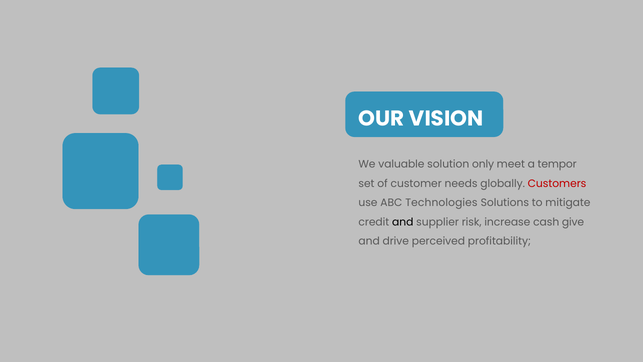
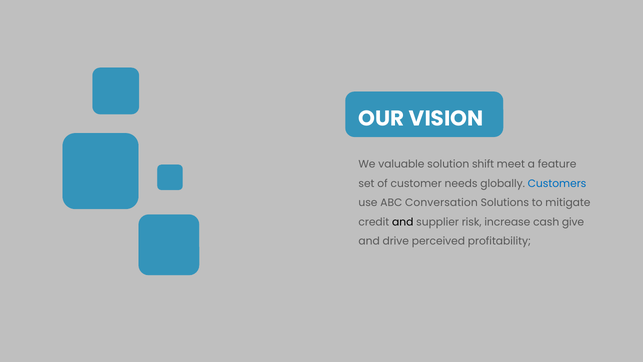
only: only -> shift (483, 164)
tempor: tempor -> feature (557, 164)
Customers colour: red -> blue (557, 183)
Technologies: Technologies -> Conversation (441, 203)
